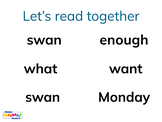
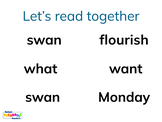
enough: enough -> flourish (124, 40)
